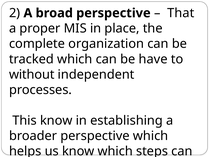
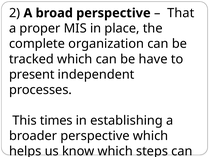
without: without -> present (32, 74)
This know: know -> times (56, 120)
